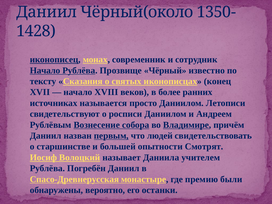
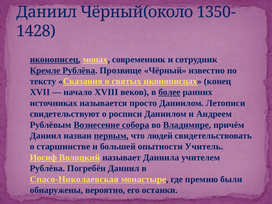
Начало: Начало -> Кремле (45, 70)
более underline: none -> present (169, 92)
Смотрят: Смотрят -> Учитель (204, 147)
Спасо-Древнерусская: Спасо-Древнерусская -> Спасо-Николаевская (74, 179)
